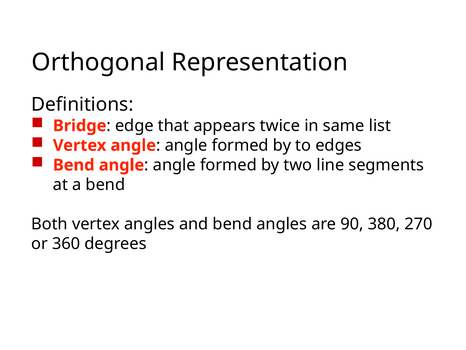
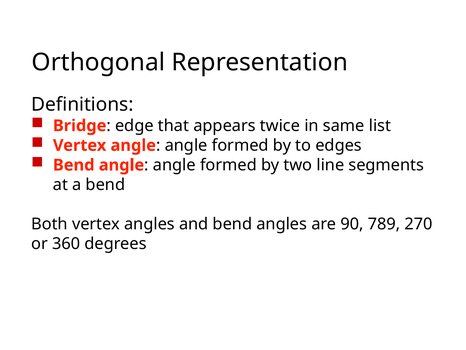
380: 380 -> 789 (384, 224)
